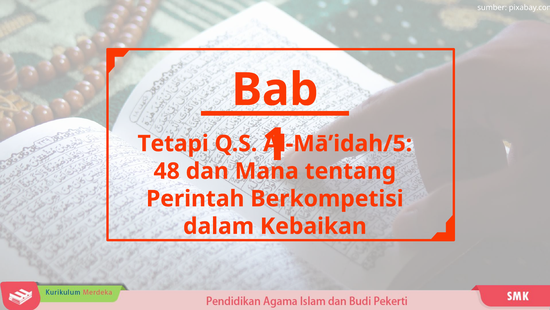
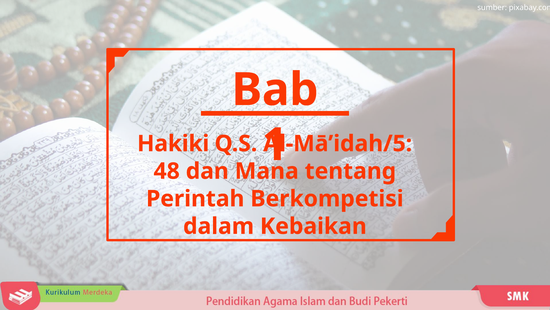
Tetapi: Tetapi -> Hakiki (173, 143)
